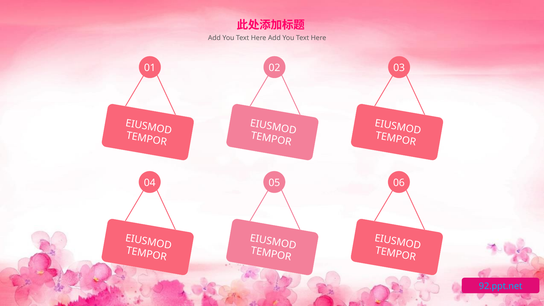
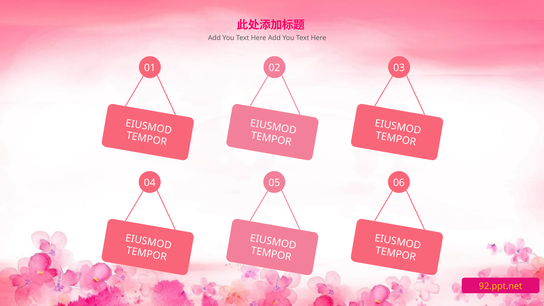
92.ppt.net colour: light blue -> yellow (501, 286)
